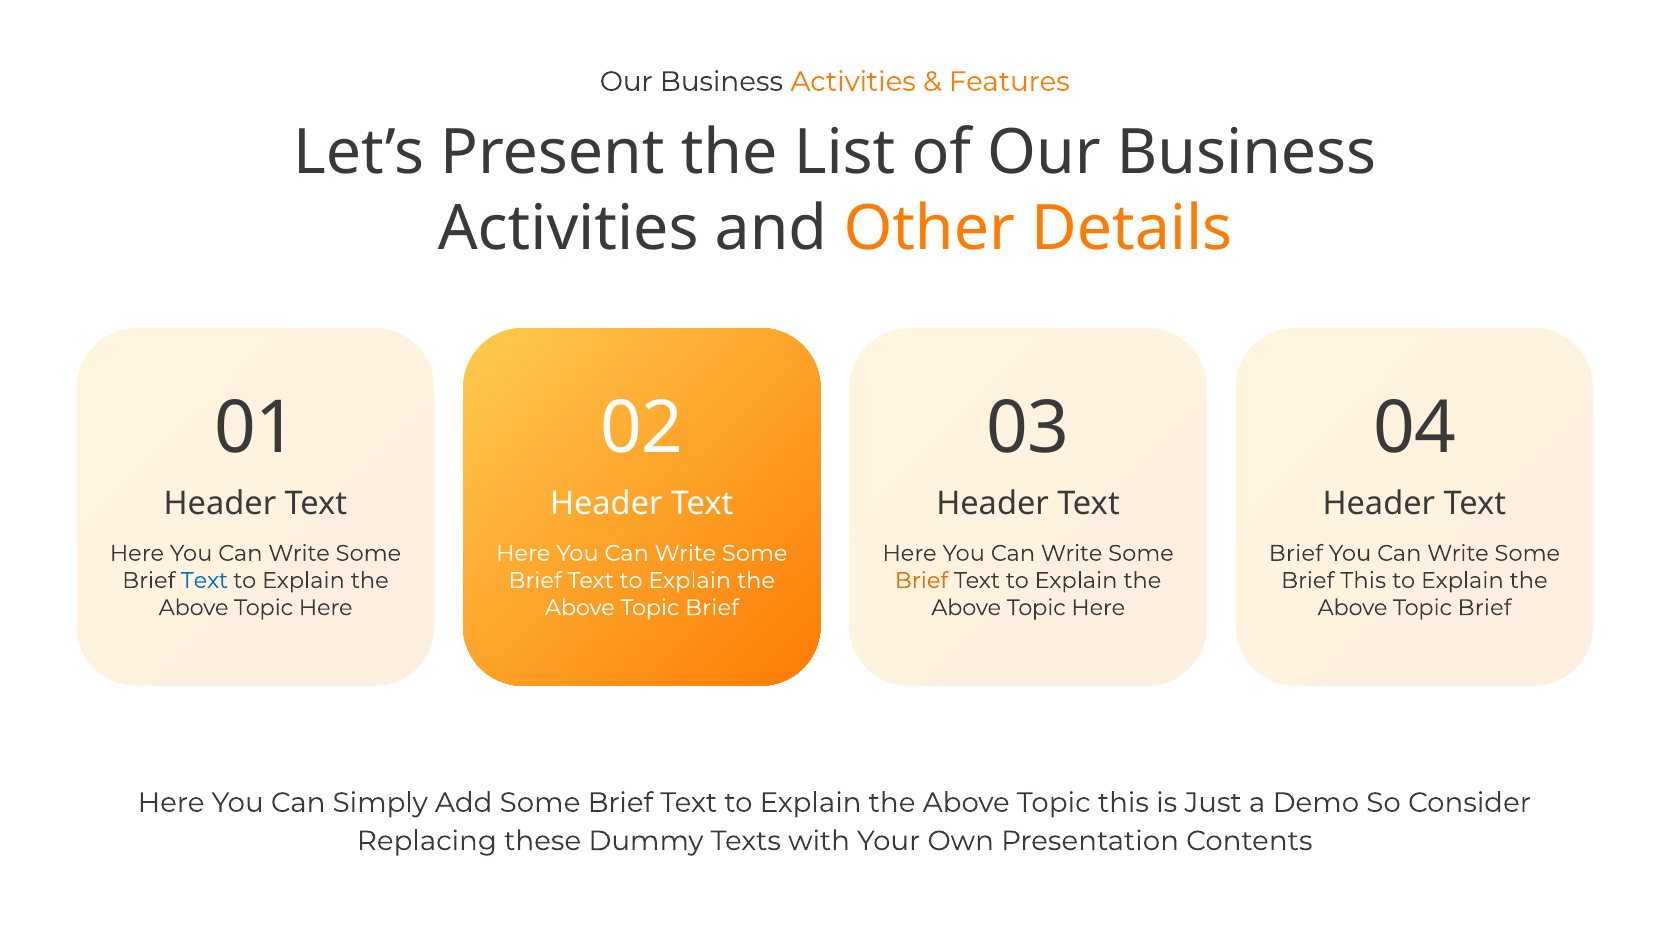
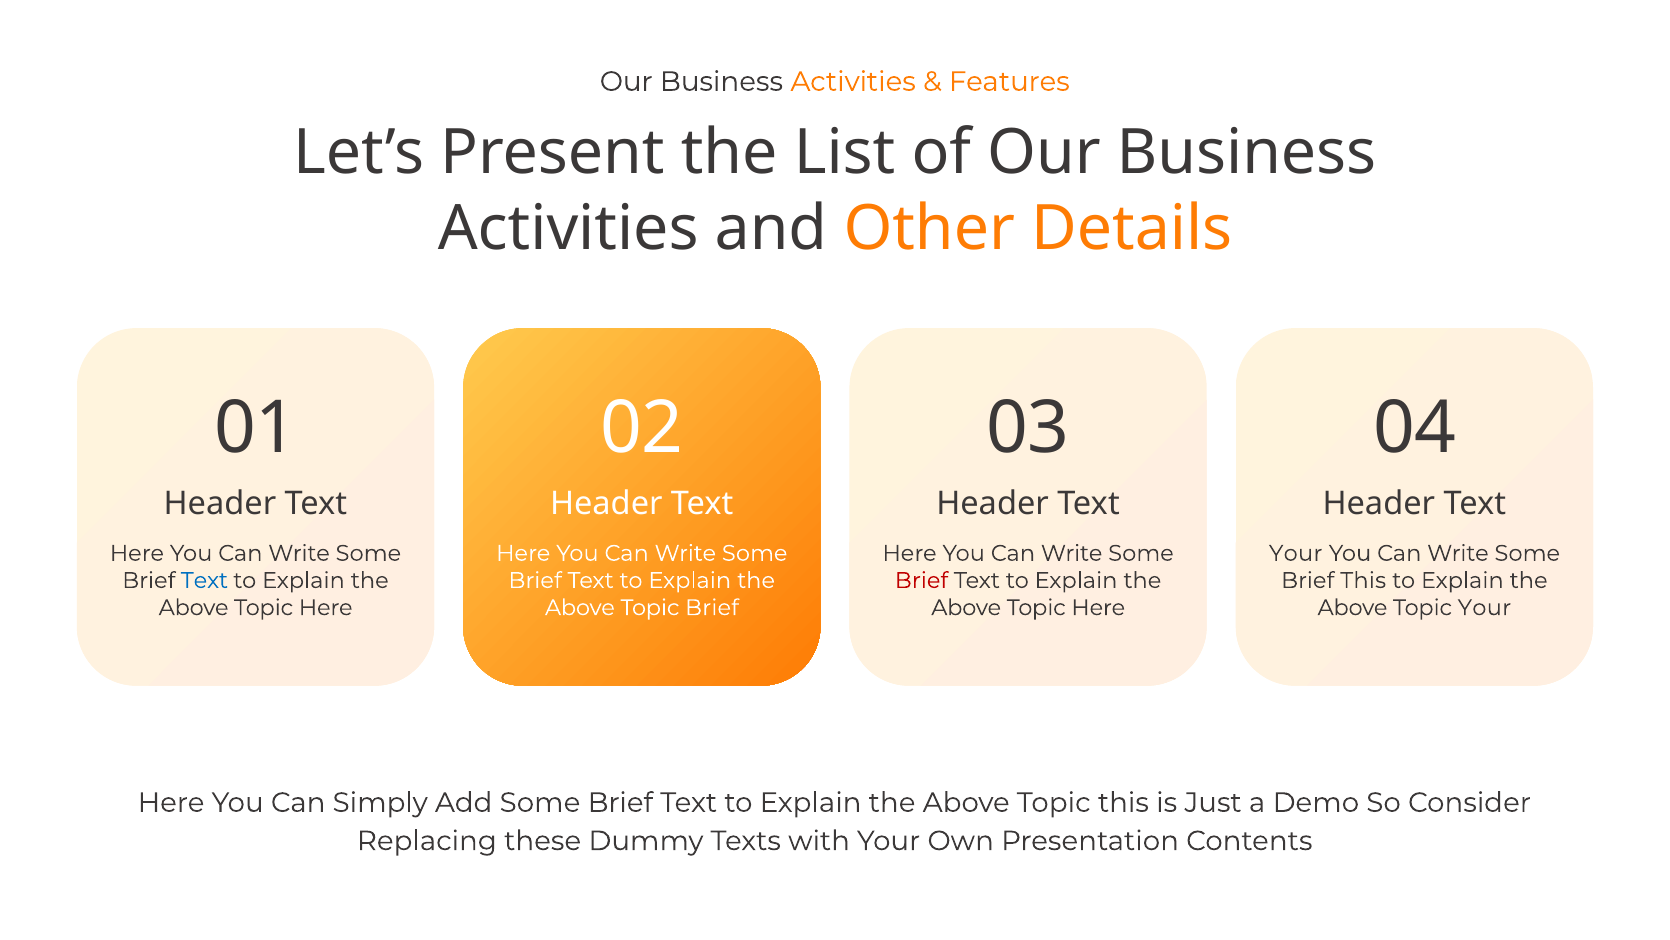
Brief: Brief -> Your (1296, 553)
Brief colour: orange -> red (921, 580)
Brief: Brief -> Your (1484, 607)
